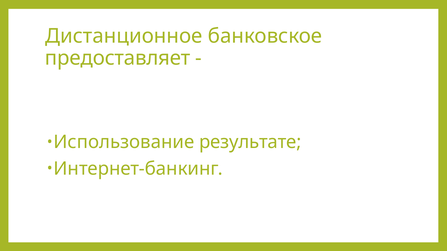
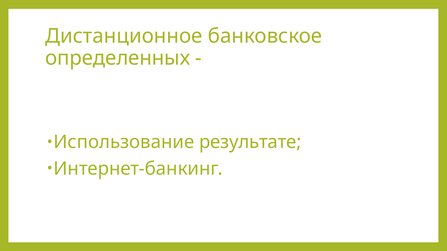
предоставляет: предоставляет -> определенных (118, 58)
